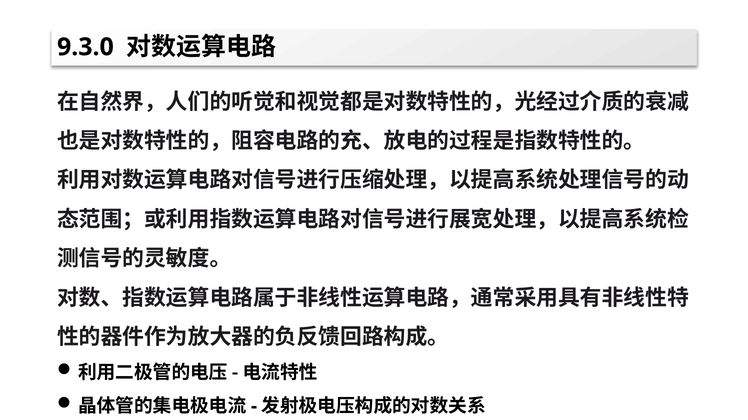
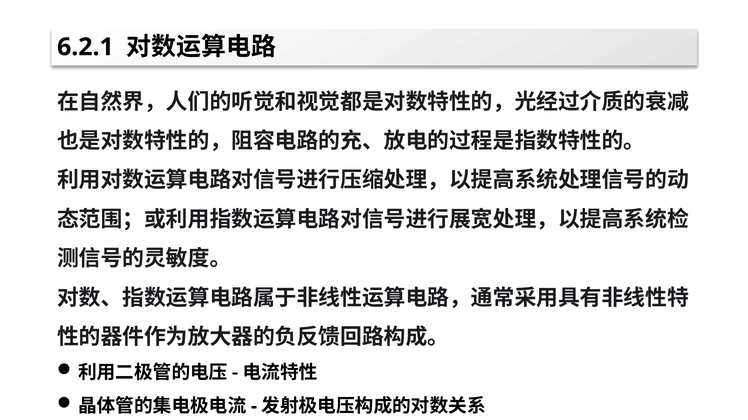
9.3.0: 9.3.0 -> 6.2.1 (85, 47)
